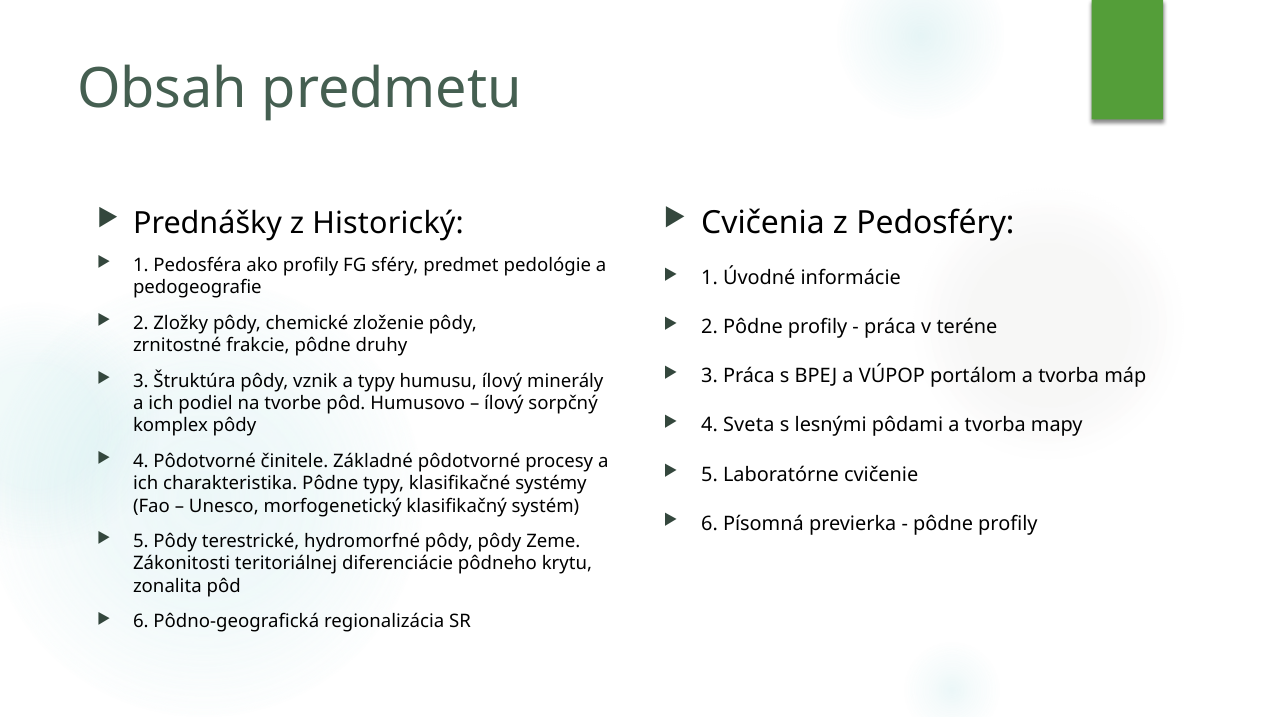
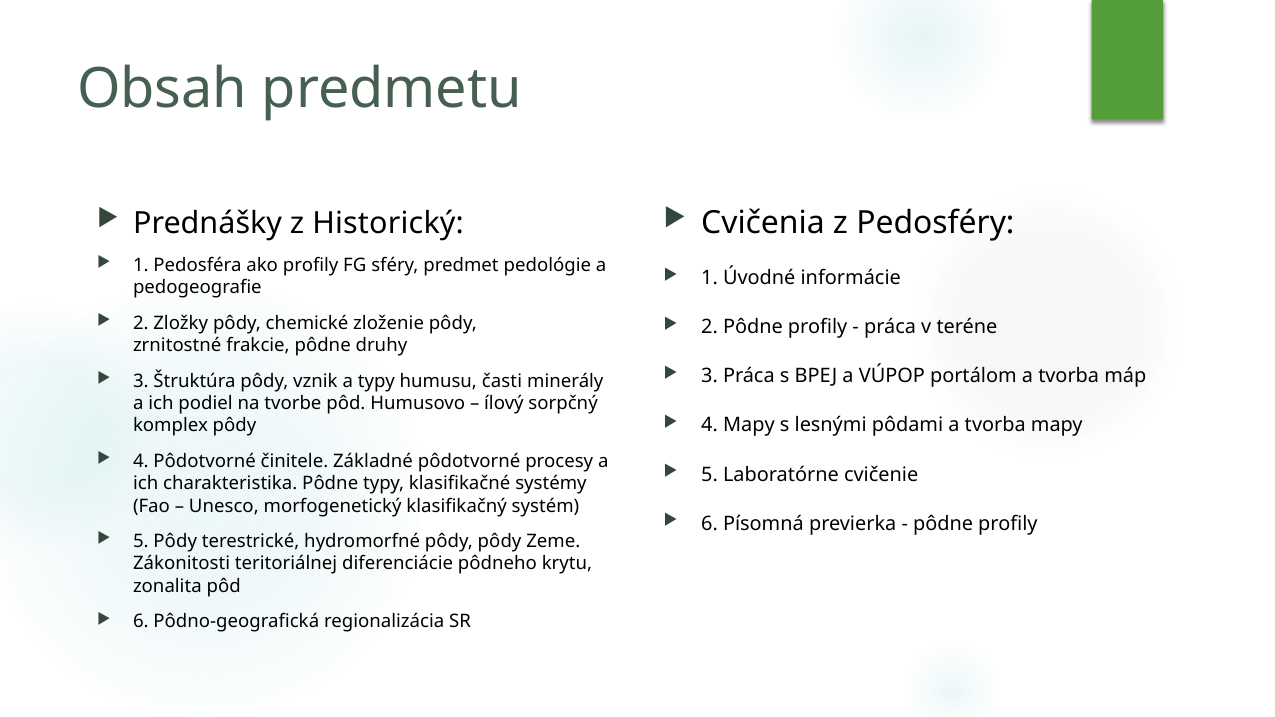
humusu ílový: ílový -> časti (502, 381)
4 Sveta: Sveta -> Mapy (749, 425)
